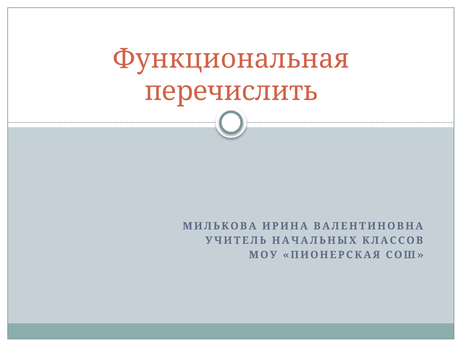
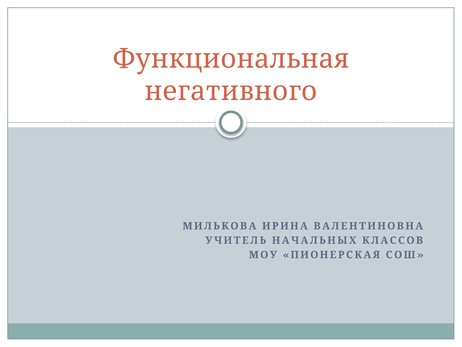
перечислить: перечислить -> негативного (231, 91)
